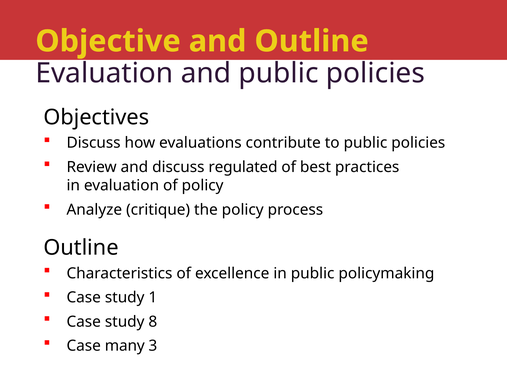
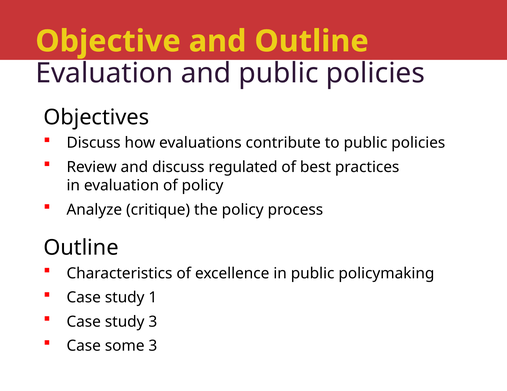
study 8: 8 -> 3 (153, 322)
many: many -> some (125, 346)
